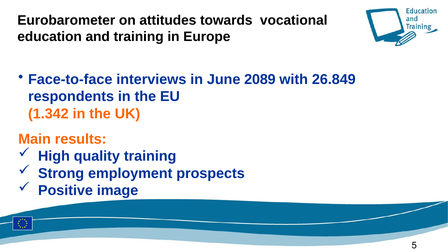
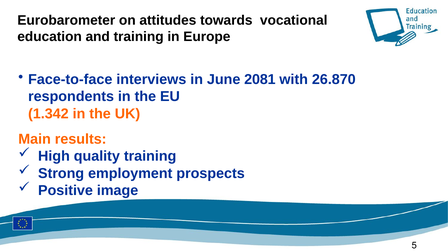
2089: 2089 -> 2081 (260, 79)
26.849: 26.849 -> 26.870 (334, 79)
